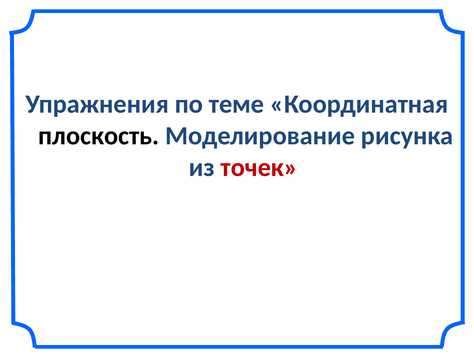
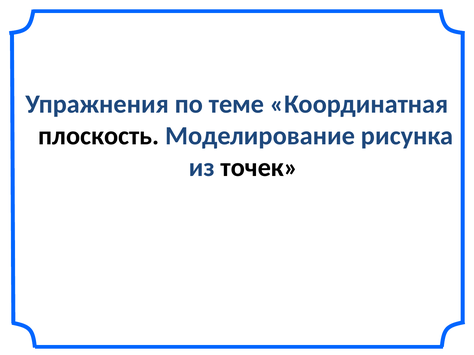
точек colour: red -> black (259, 168)
